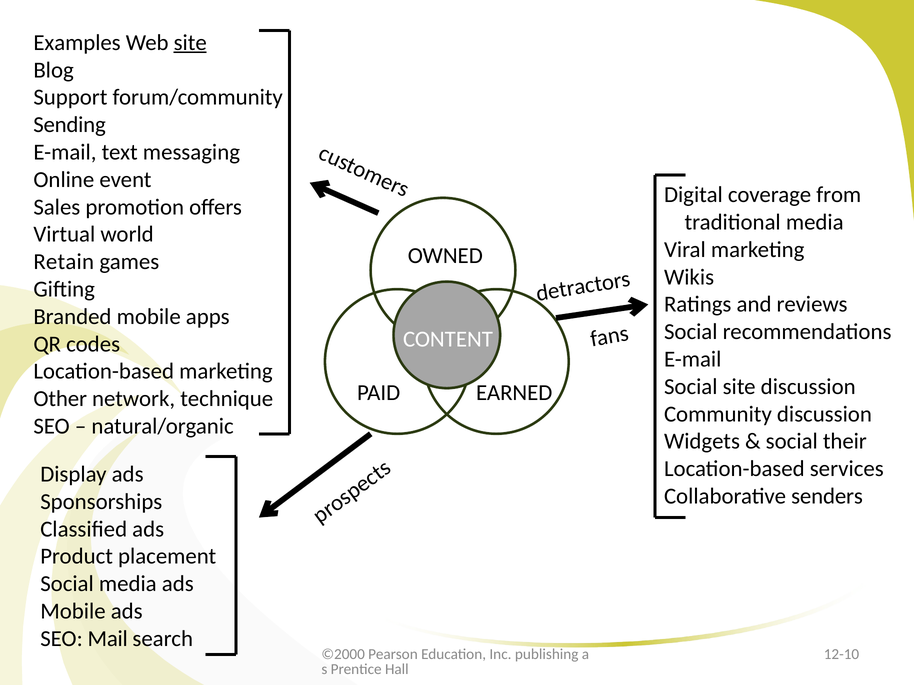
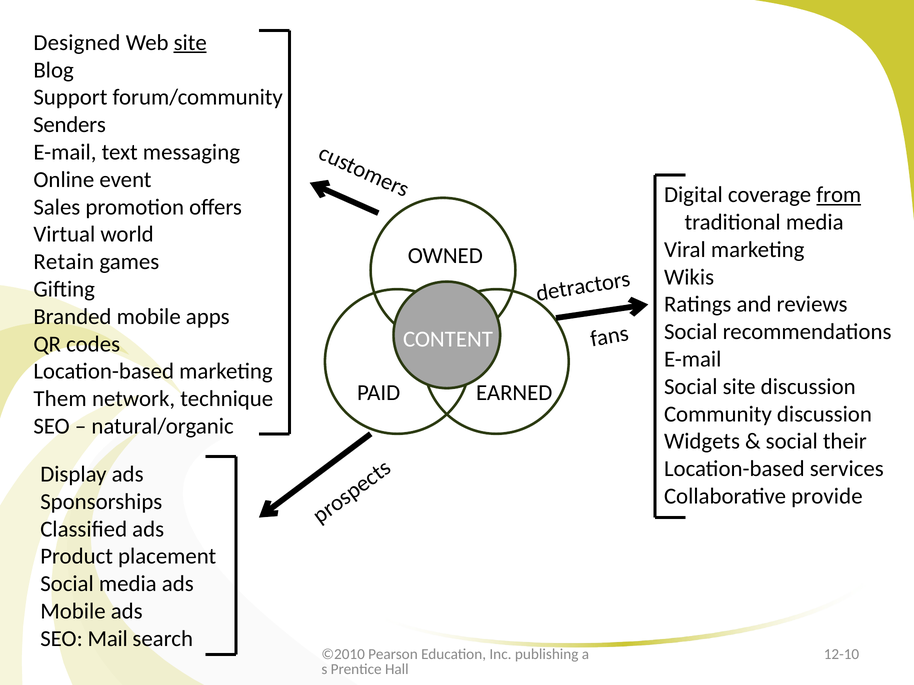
Examples: Examples -> Designed (77, 43)
Sending: Sending -> Senders (70, 125)
from underline: none -> present (839, 195)
Other: Other -> Them (60, 399)
senders: senders -> provide (827, 497)
©2000: ©2000 -> ©2010 (343, 654)
